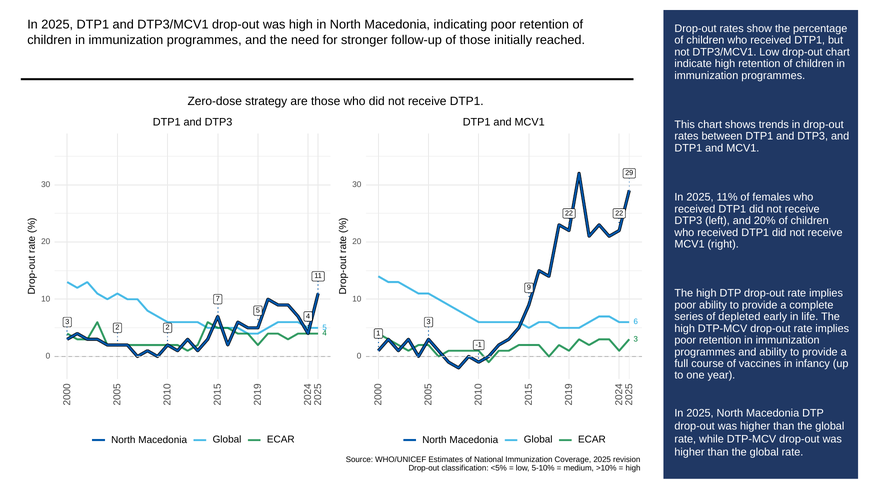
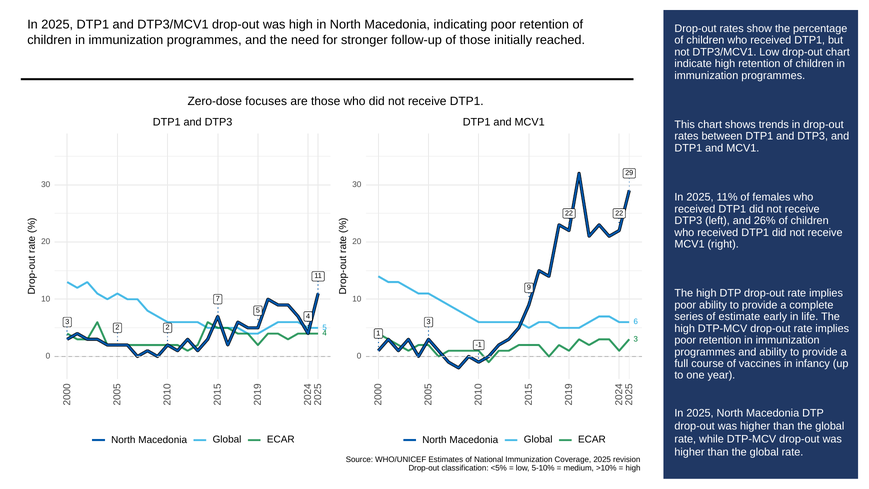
strategy: strategy -> focuses (266, 101)
20%: 20% -> 26% (765, 221)
depleted: depleted -> estimate (739, 317)
